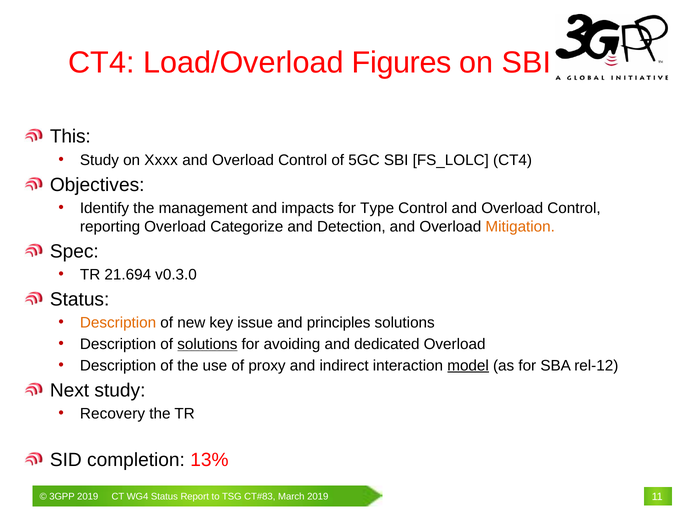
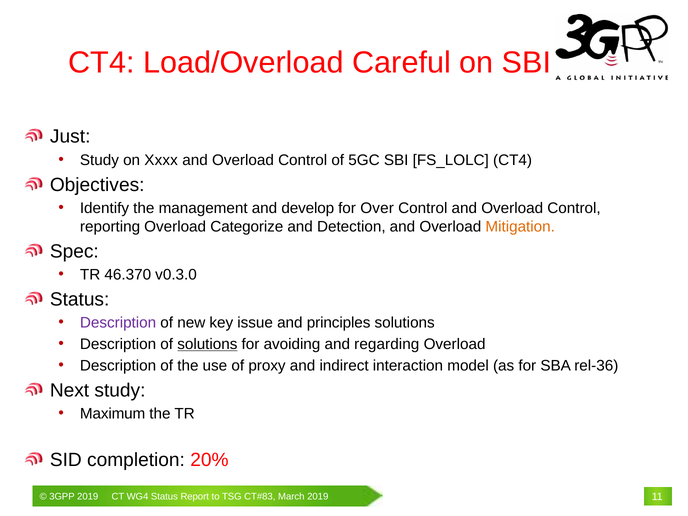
Figures: Figures -> Careful (402, 62)
This: This -> Just (70, 137)
impacts: impacts -> develop (308, 208)
Type: Type -> Over (377, 208)
21.694: 21.694 -> 46.370 (128, 275)
Description colour: orange -> purple (118, 323)
dedicated: dedicated -> regarding (387, 344)
model underline: present -> none (468, 366)
rel-12: rel-12 -> rel-36 (596, 366)
Recovery: Recovery -> Maximum (113, 414)
13%: 13% -> 20% (209, 460)
